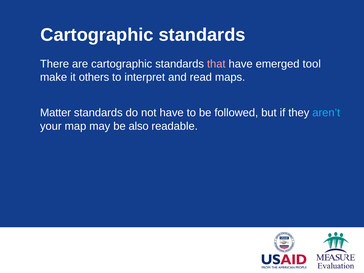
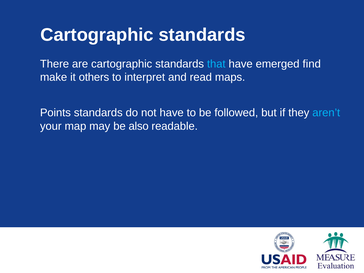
that colour: pink -> light blue (216, 64)
tool: tool -> find (312, 64)
Matter: Matter -> Points (55, 113)
